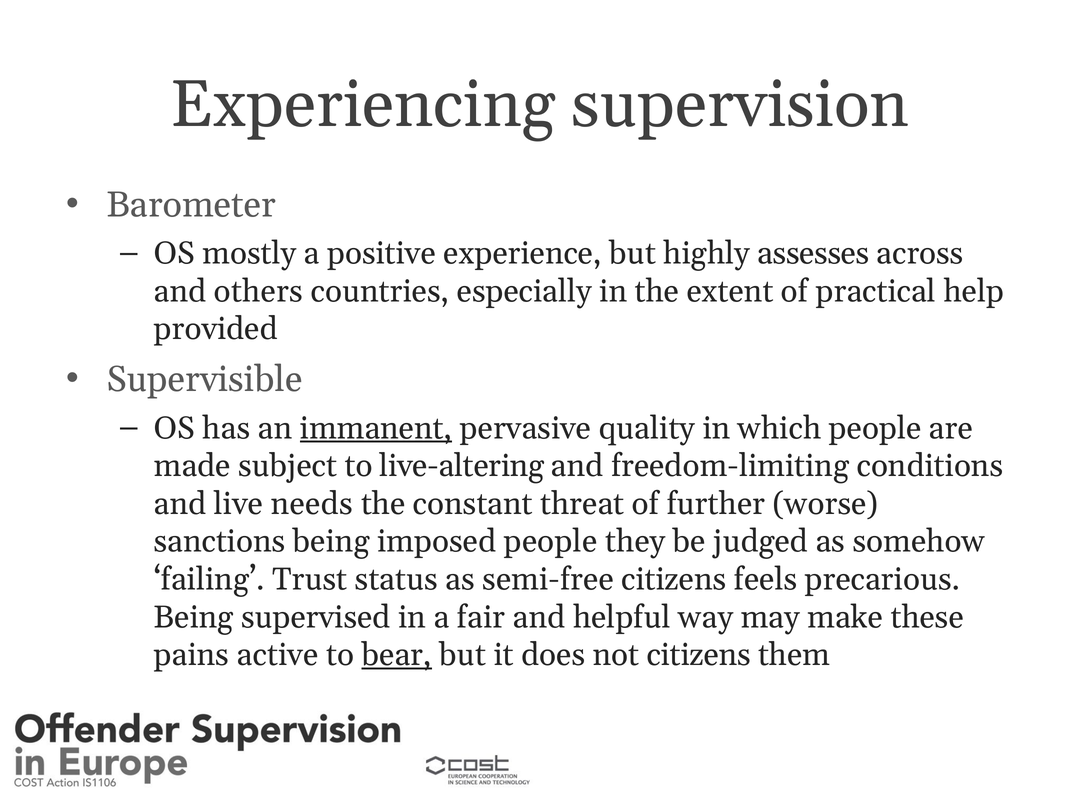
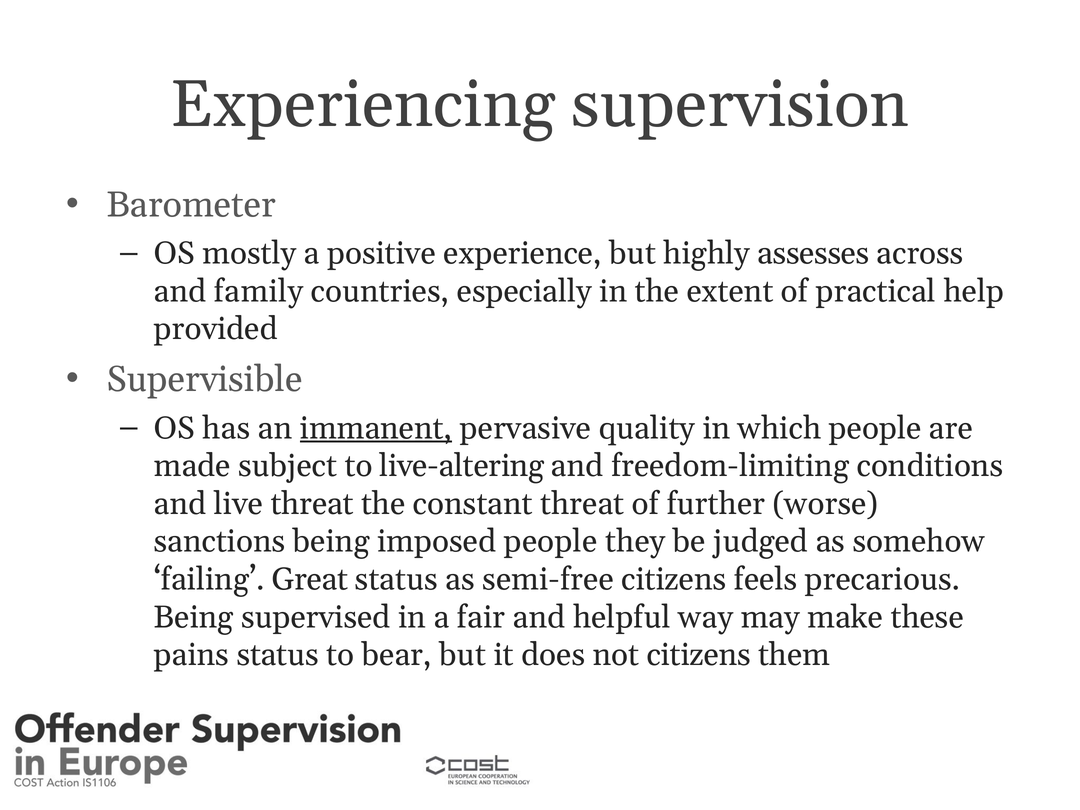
others: others -> family (258, 291)
live needs: needs -> threat (312, 504)
Trust: Trust -> Great (310, 579)
pains active: active -> status (278, 655)
bear underline: present -> none (397, 655)
